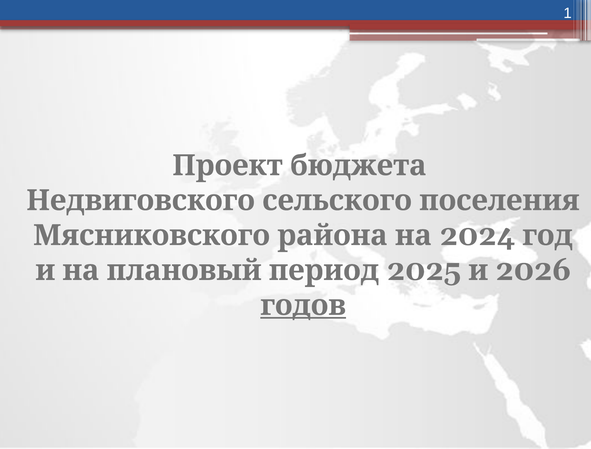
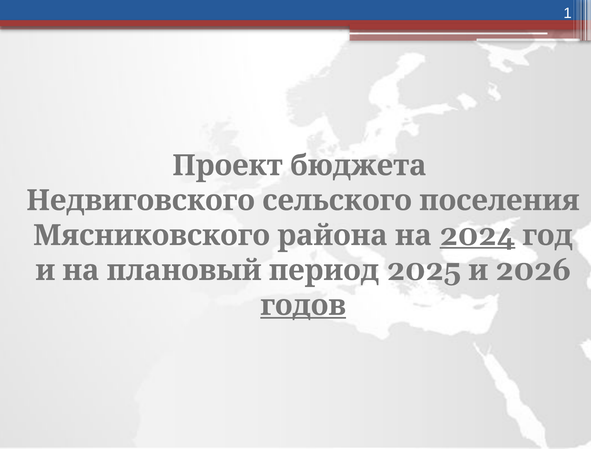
2024 underline: none -> present (478, 235)
